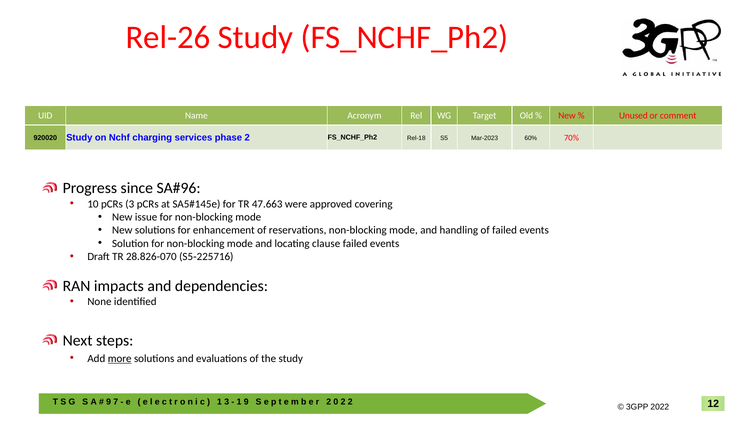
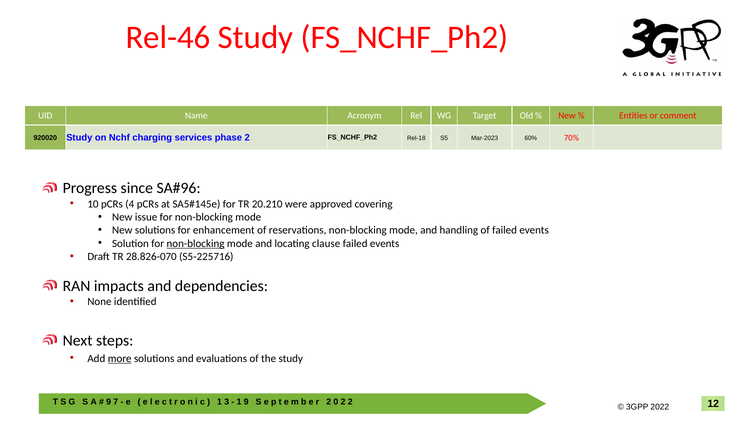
Rel-26: Rel-26 -> Rel-46 (168, 38)
Unused: Unused -> Entities (633, 116)
pCRs 3: 3 -> 4 (130, 204)
47.663: 47.663 -> 20.210 (267, 204)
non-blocking underline: none -> present (196, 243)
